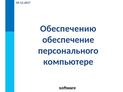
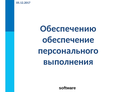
компьютере: компьютере -> выполнения (68, 62)
